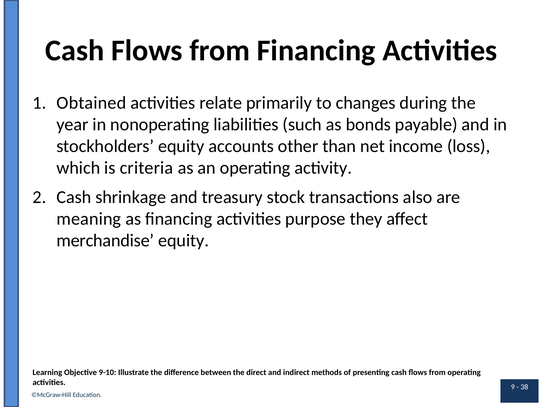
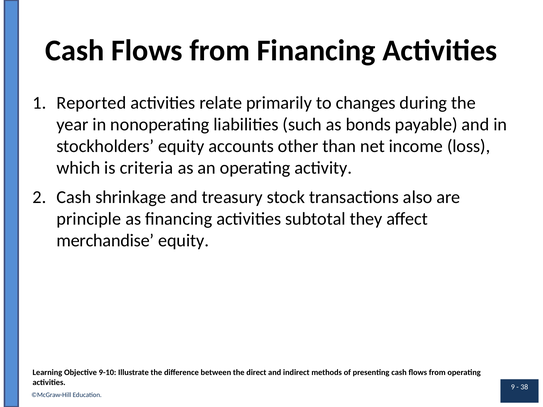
Obtained: Obtained -> Reported (91, 103)
meaning: meaning -> principle (89, 219)
purpose: purpose -> subtotal (315, 219)
